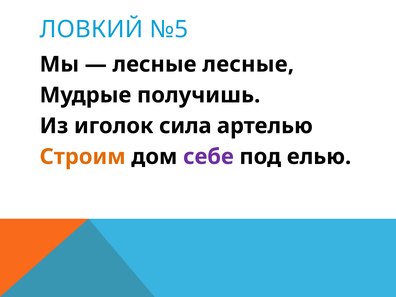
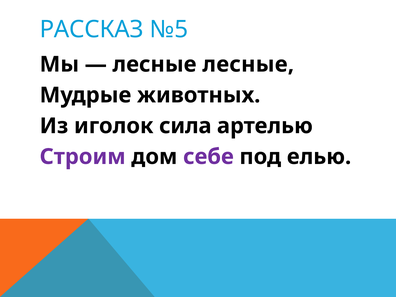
ЛОВКИЙ: ЛОВКИЙ -> РАССКАЗ (92, 29)
получишь: получишь -> животных (199, 95)
Строим colour: orange -> purple (83, 157)
